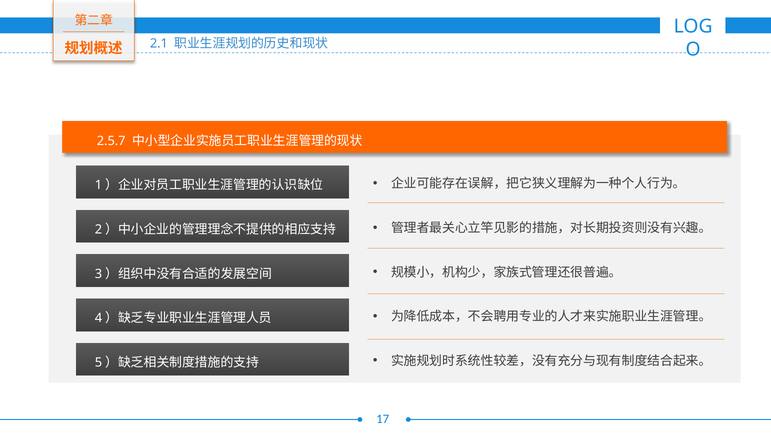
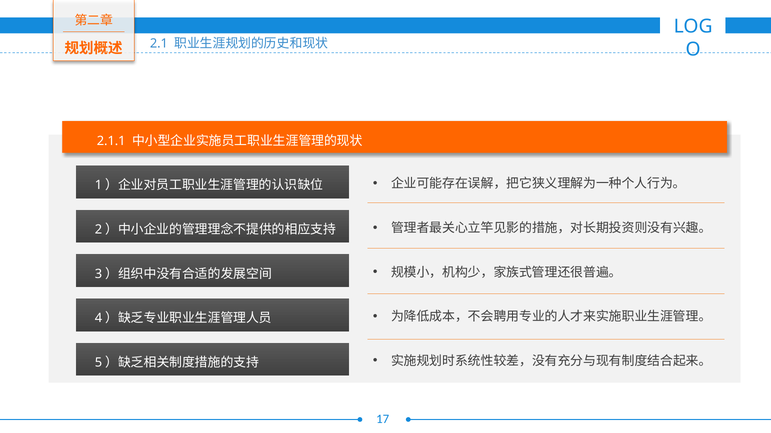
2.5.7: 2.5.7 -> 2.1.1 (111, 141)
